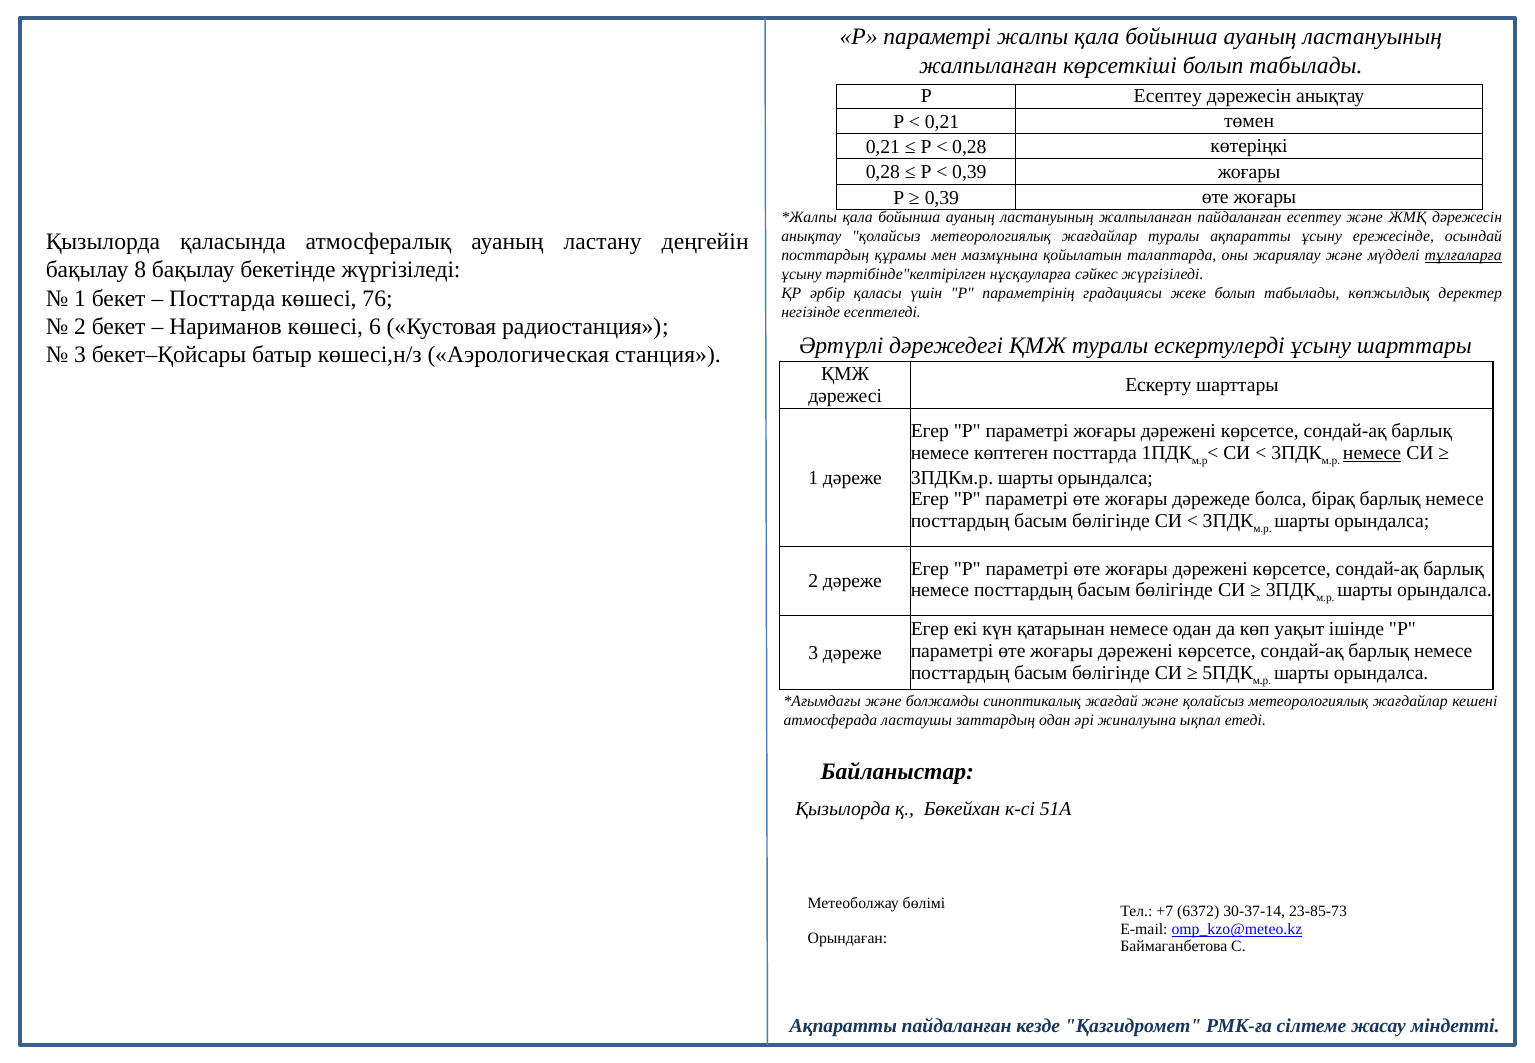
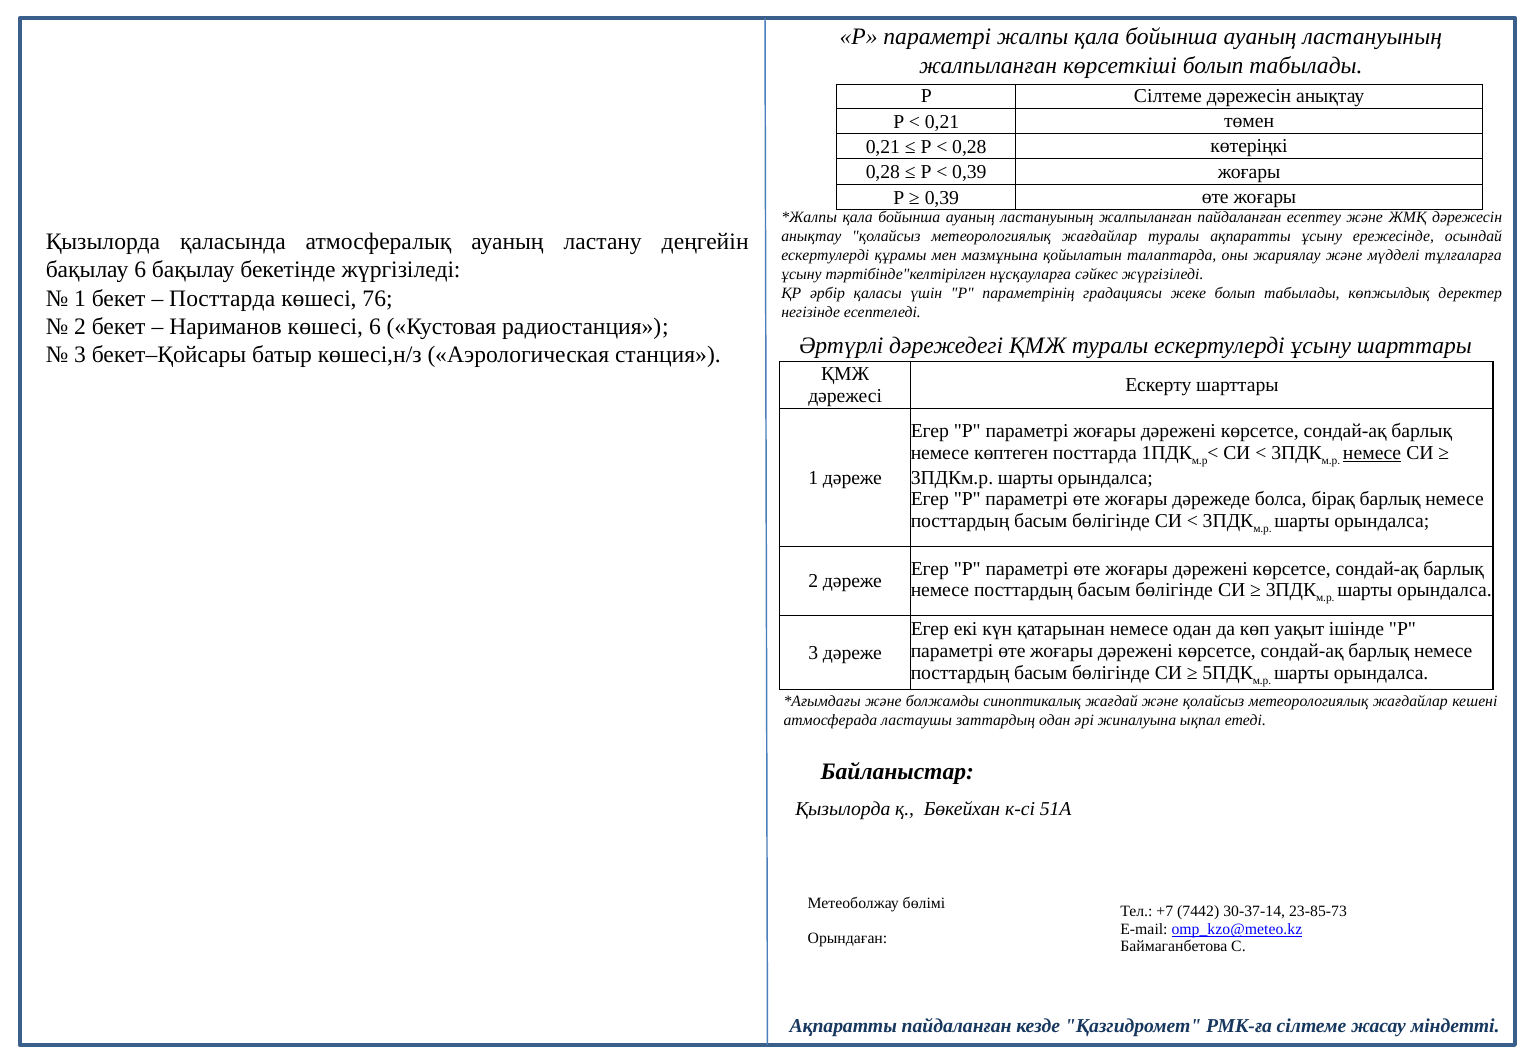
Р Есептеу: Есептеу -> Сілтеме (1168, 96)
посттардың: посттардың -> ескертулерді (825, 255)
тұлғаларға underline: present -> none (1463, 255)
бақылау 8: 8 -> 6 (140, 270)
6372: 6372 -> 7442 (1198, 911)
